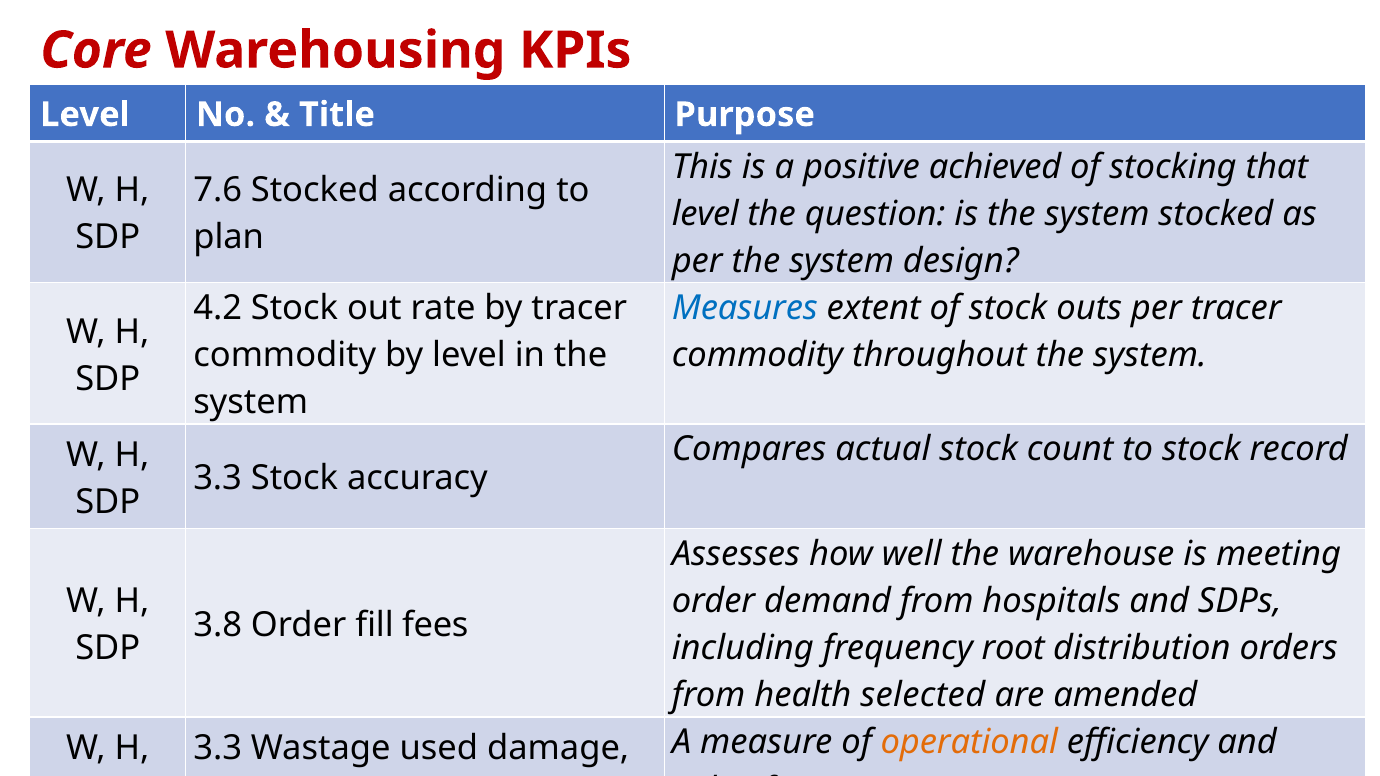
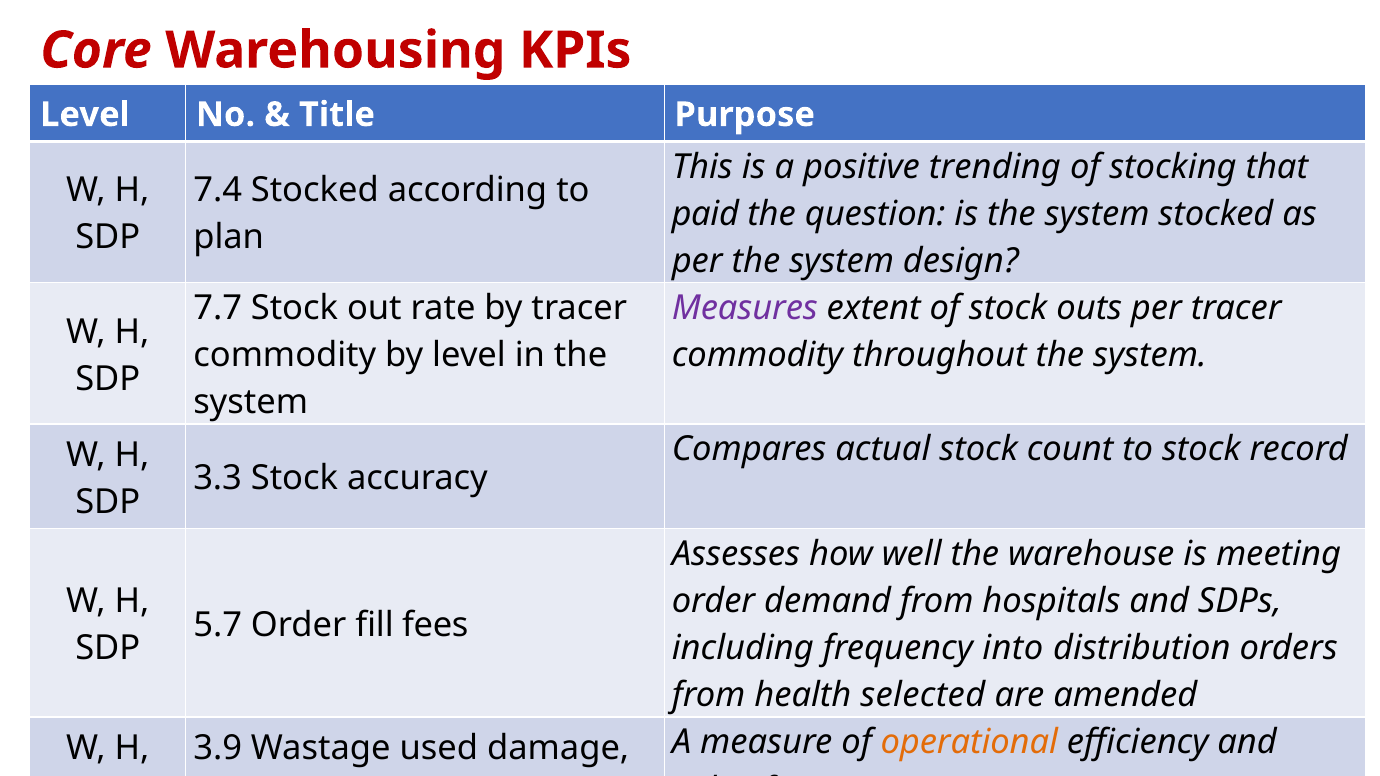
achieved: achieved -> trending (995, 167)
7.6: 7.6 -> 7.4 (218, 191)
level: level -> paid (705, 214)
4.2: 4.2 -> 7.7 (218, 308)
Measures colour: blue -> purple (745, 308)
3.8: 3.8 -> 5.7 (218, 625)
root: root -> into (1013, 649)
3.3: 3.3 -> 3.9 (218, 748)
